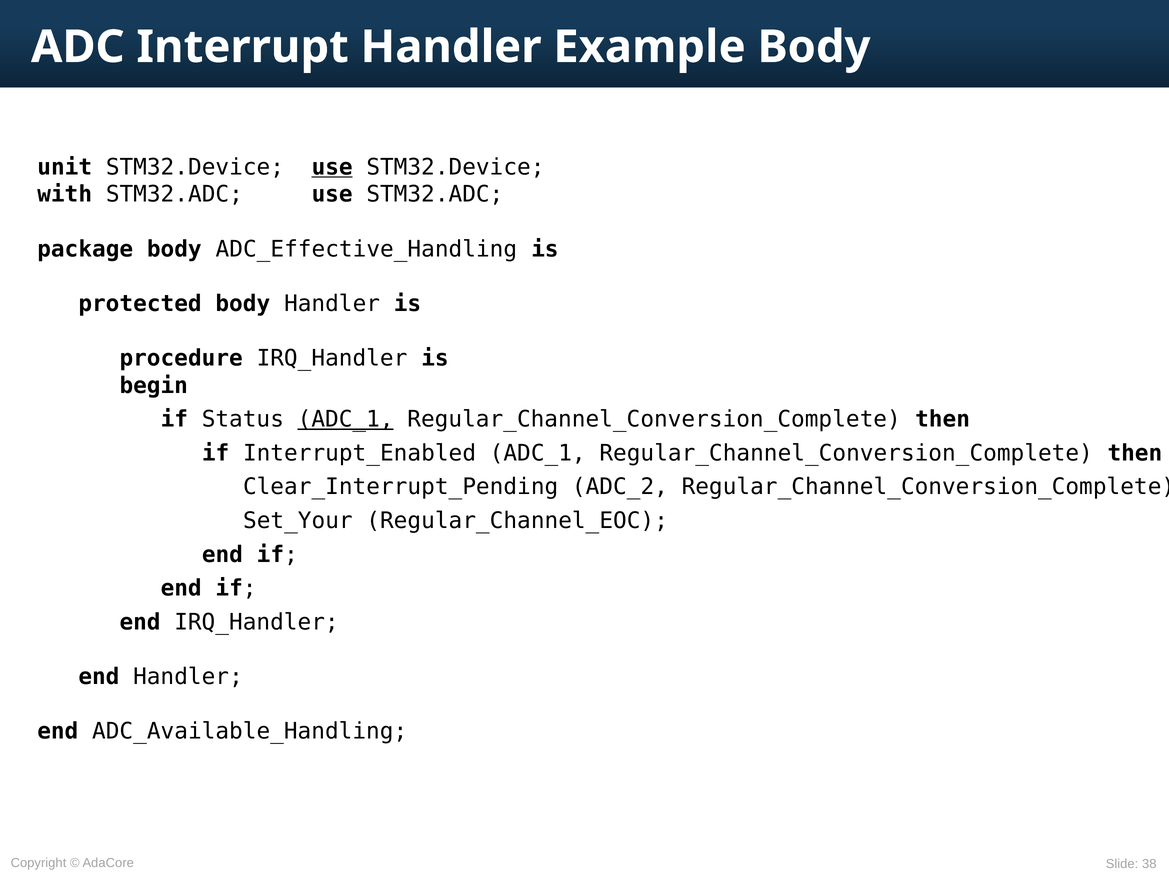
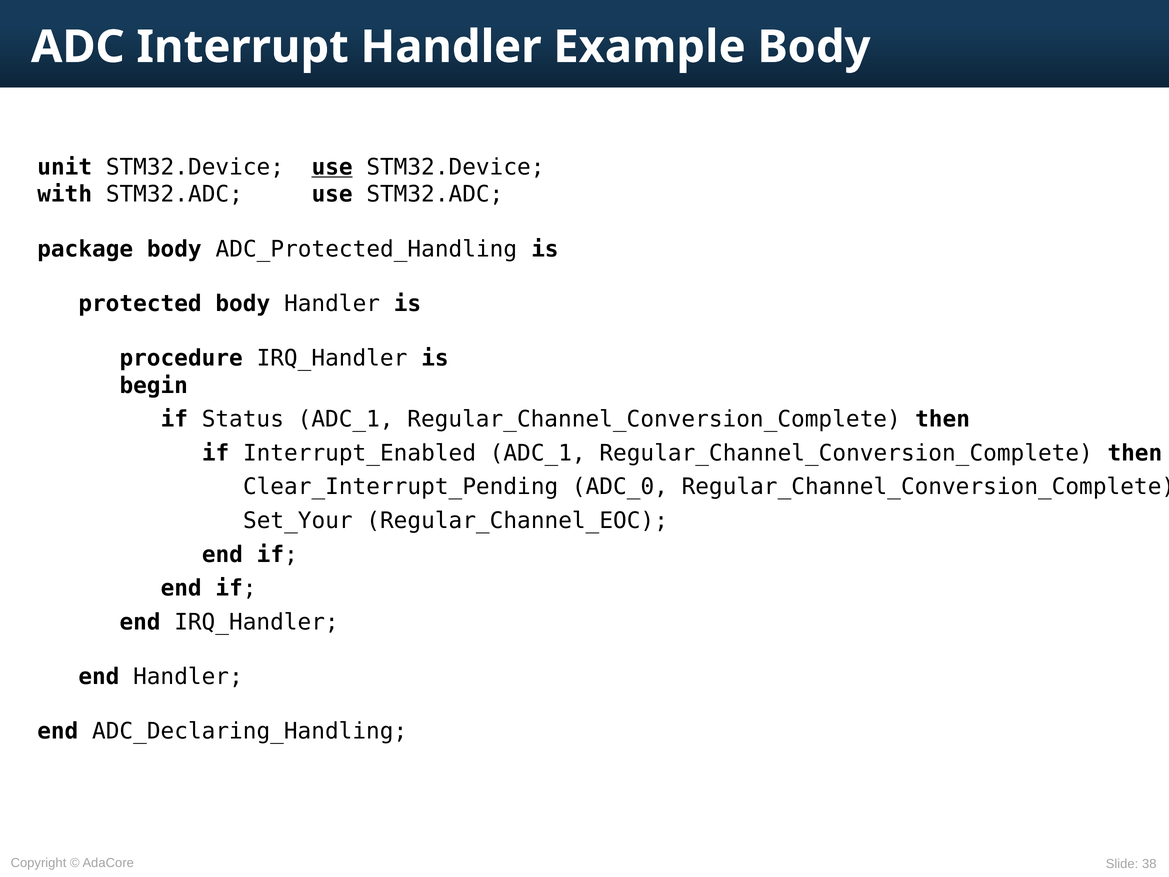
ADC_Effective_Handling: ADC_Effective_Handling -> ADC_Protected_Handling (366, 249)
ADC_1 underline: present -> none (346, 419)
ADC_2: ADC_2 -> ADC_0 (620, 487)
ADC_Available_Handling: ADC_Available_Handling -> ADC_Declaring_Handling (250, 731)
